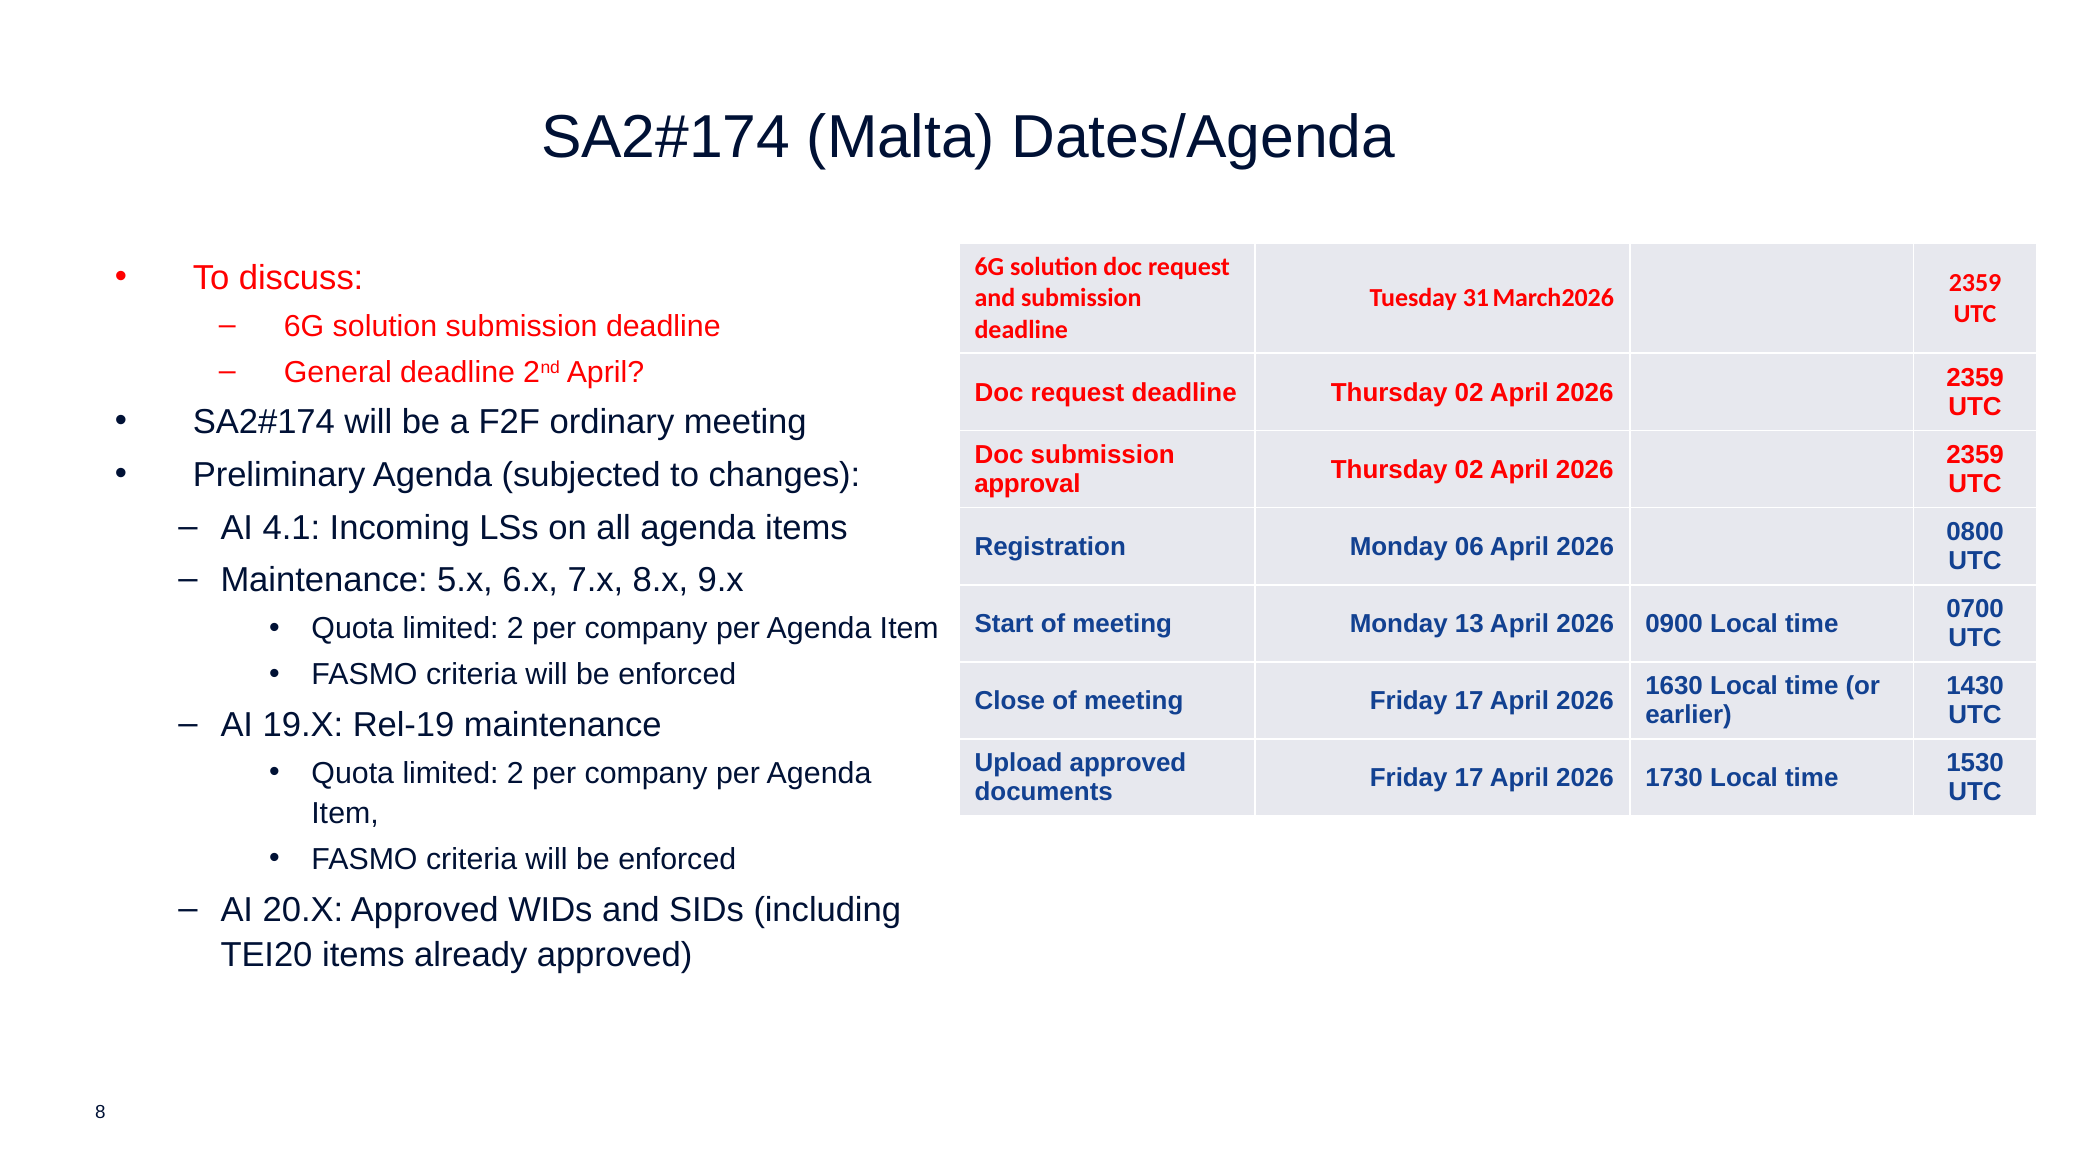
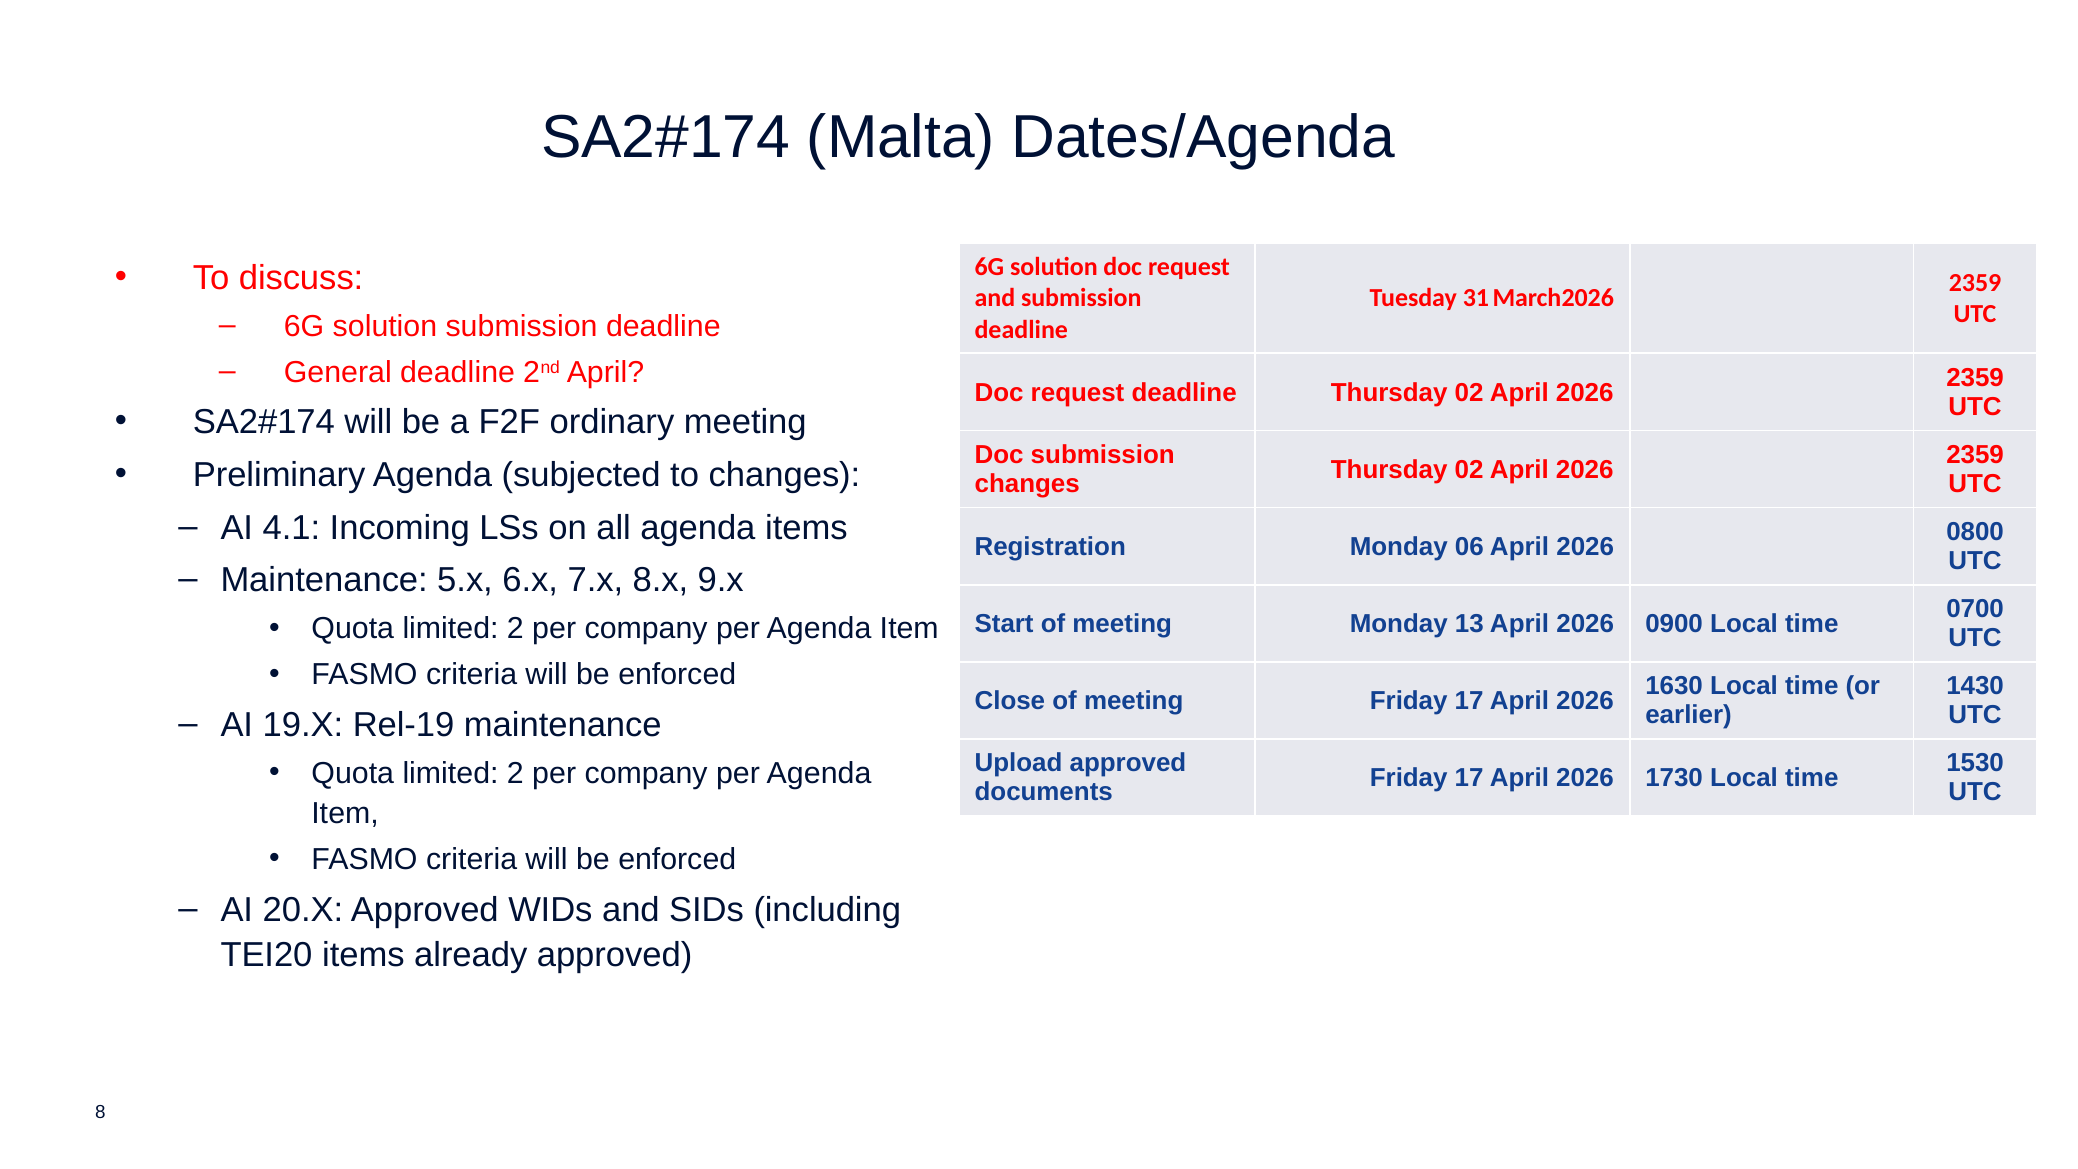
approval: approval -> changes (1027, 484)
